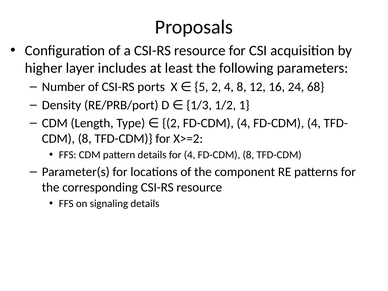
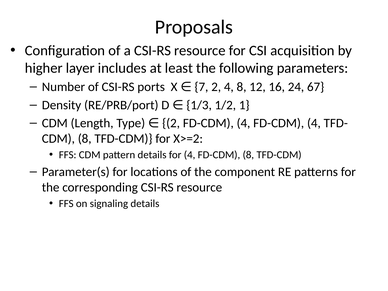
5: 5 -> 7 (201, 87)
68: 68 -> 67 (316, 87)
